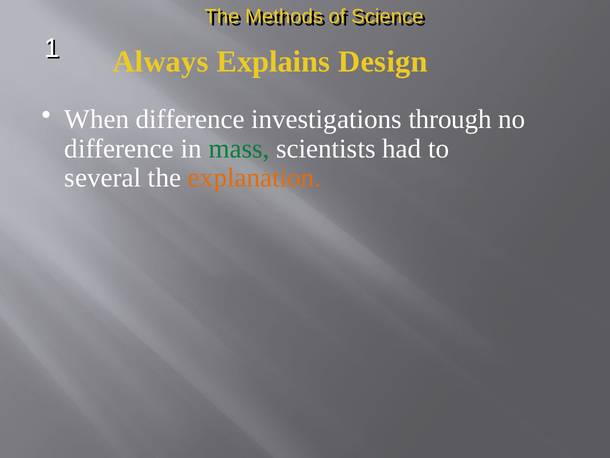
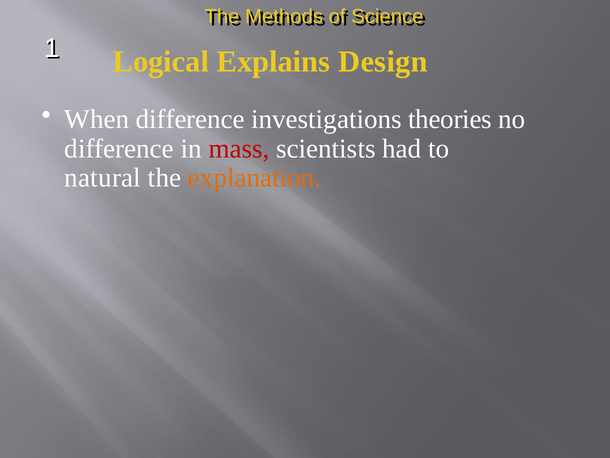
Always: Always -> Logical (161, 62)
through: through -> theories (450, 119)
mass colour: green -> red (239, 148)
several: several -> natural (103, 178)
